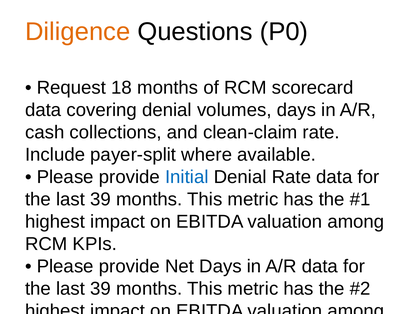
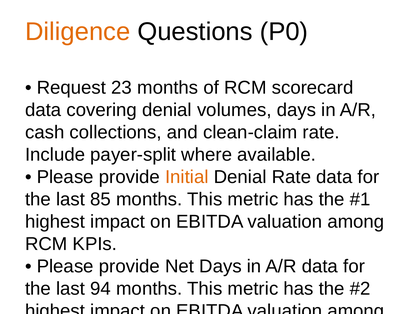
18: 18 -> 23 (122, 88)
Initial colour: blue -> orange (187, 177)
39: 39 -> 85 (101, 200)
39: 39 -> 94 (101, 289)
